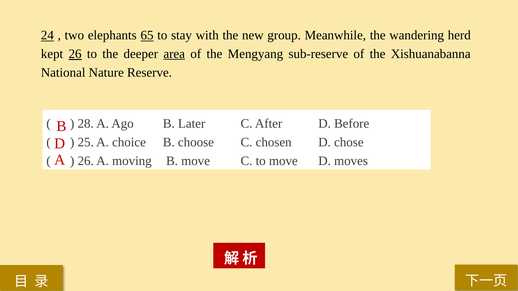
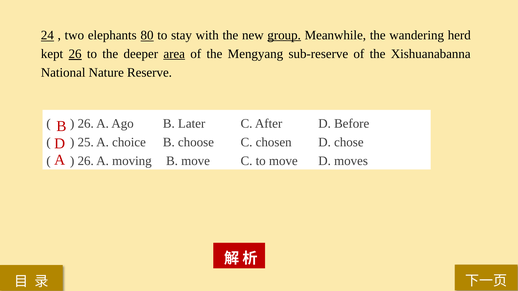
65: 65 -> 80 (147, 35)
group underline: none -> present (284, 35)
28: 28 -> 26 (86, 124)
